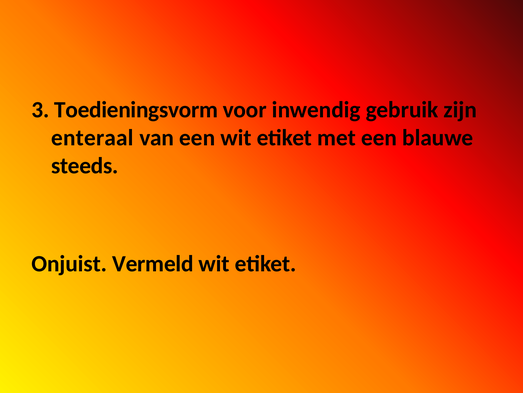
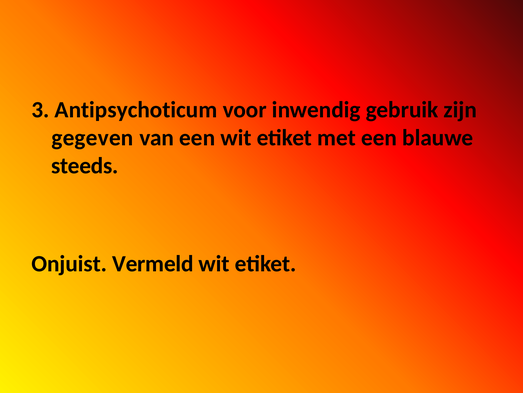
Toedieningsvorm: Toedieningsvorm -> Antipsychoticum (136, 110)
enteraal: enteraal -> gegeven (92, 138)
